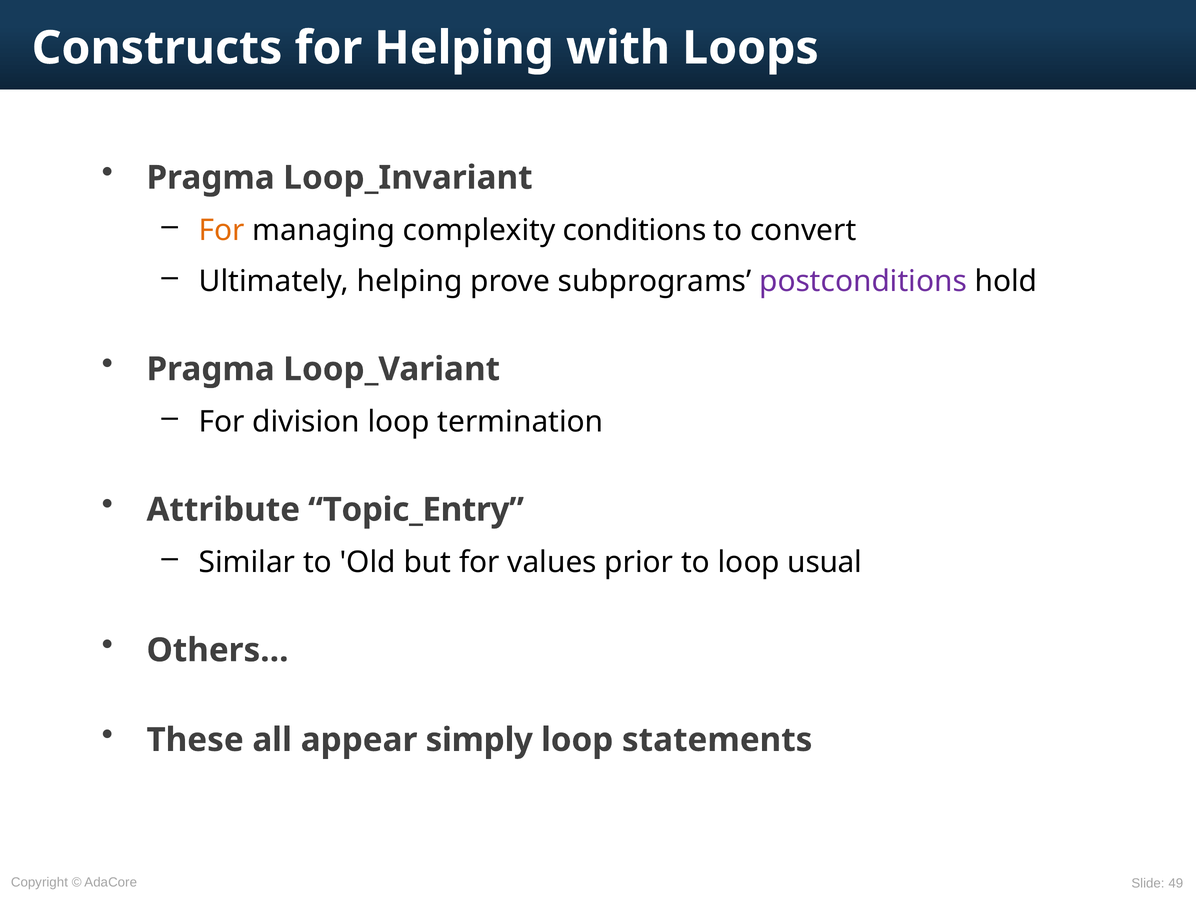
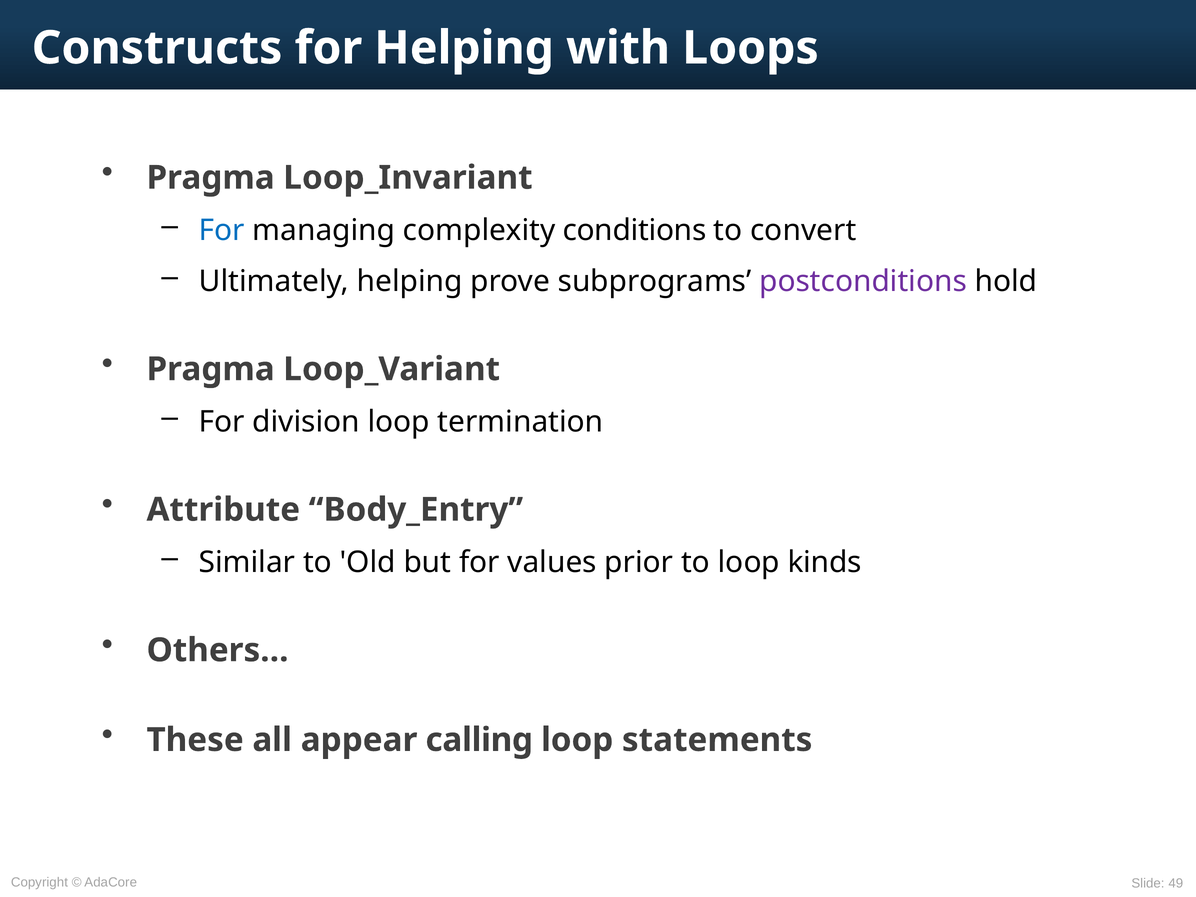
For colour: orange -> blue (222, 230)
Topic_Entry: Topic_Entry -> Body_Entry (416, 510)
usual: usual -> kinds (825, 562)
simply: simply -> calling (479, 740)
